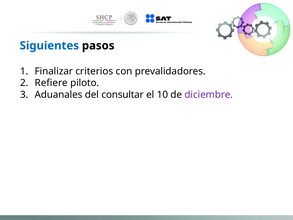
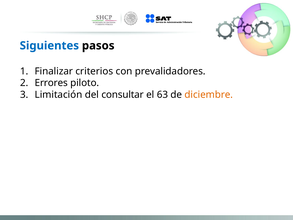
Refiere: Refiere -> Errores (51, 83)
Aduanales: Aduanales -> Limitación (58, 95)
10: 10 -> 63 (162, 95)
diciembre colour: purple -> orange (209, 95)
